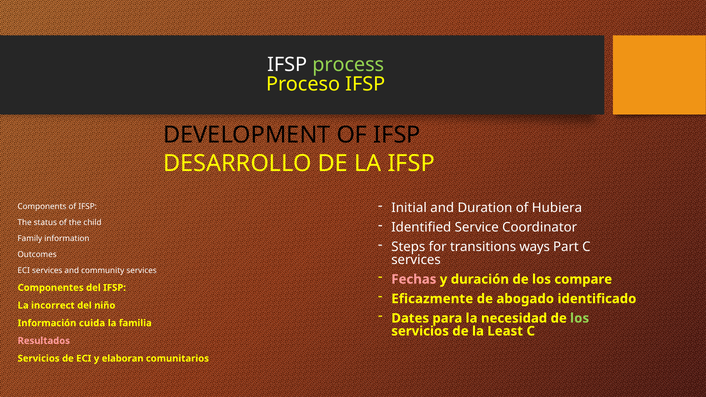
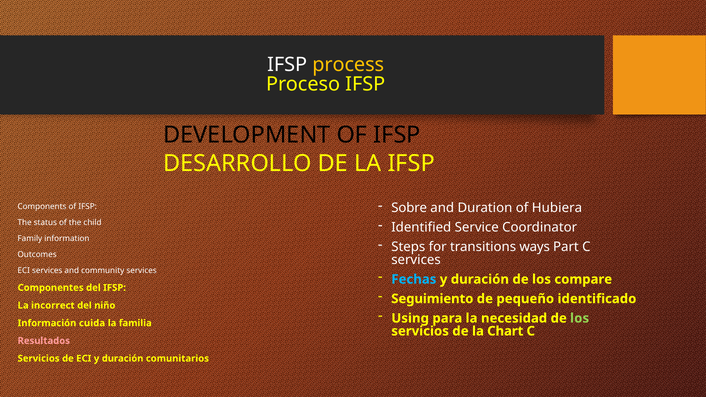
process colour: light green -> yellow (348, 65)
Initial: Initial -> Sobre (409, 208)
Fechas colour: pink -> light blue (414, 279)
Eficazmente: Eficazmente -> Seguimiento (432, 299)
abogado: abogado -> pequeño (525, 299)
Dates: Dates -> Using (410, 318)
Least: Least -> Chart (505, 331)
ECI y elaboran: elaboran -> duración (123, 359)
